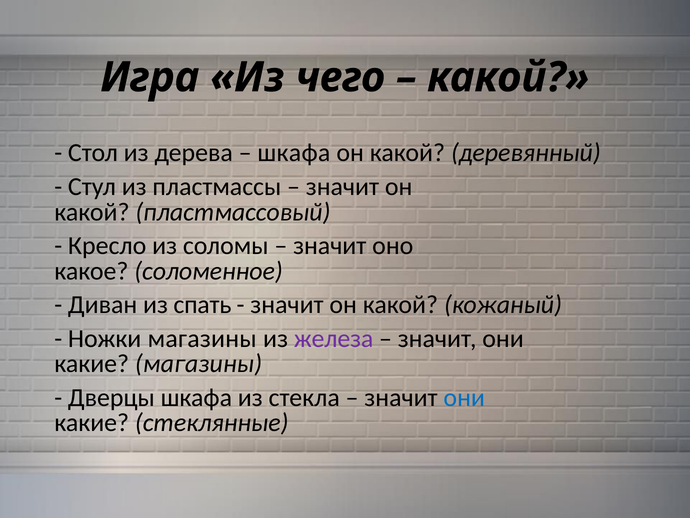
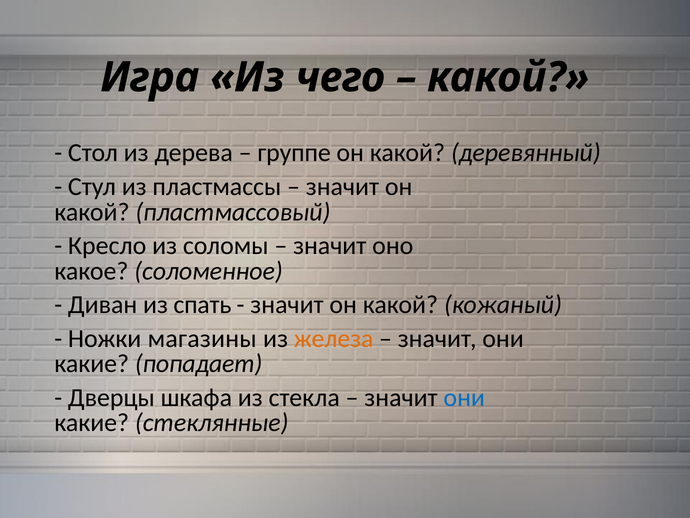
шкафа: шкафа -> группе (294, 153)
железа colour: purple -> orange (334, 338)
какие магазины: магазины -> попадает (199, 364)
